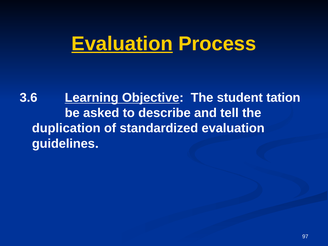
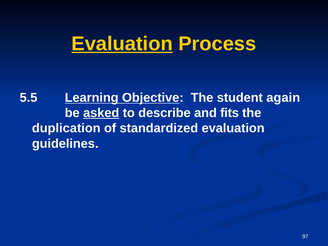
3.6: 3.6 -> 5.5 (29, 98)
tation: tation -> again (283, 98)
asked underline: none -> present (101, 113)
tell: tell -> fits (230, 113)
